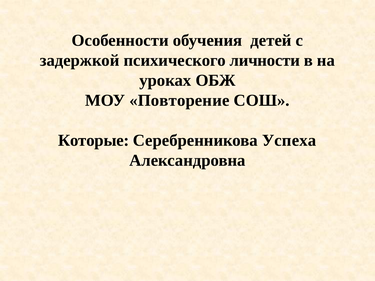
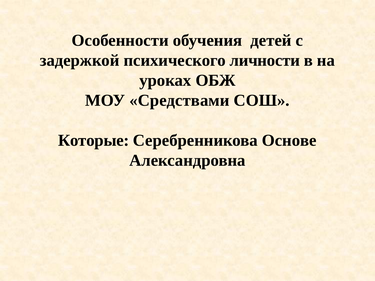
Повторение: Повторение -> Средствами (179, 100)
Успеха: Успеха -> Основе (289, 140)
